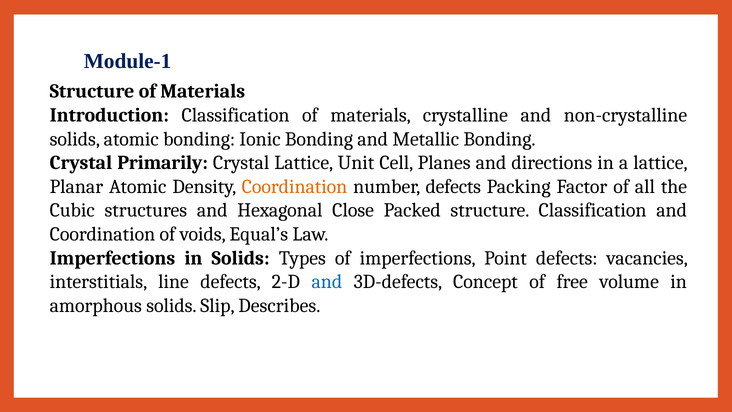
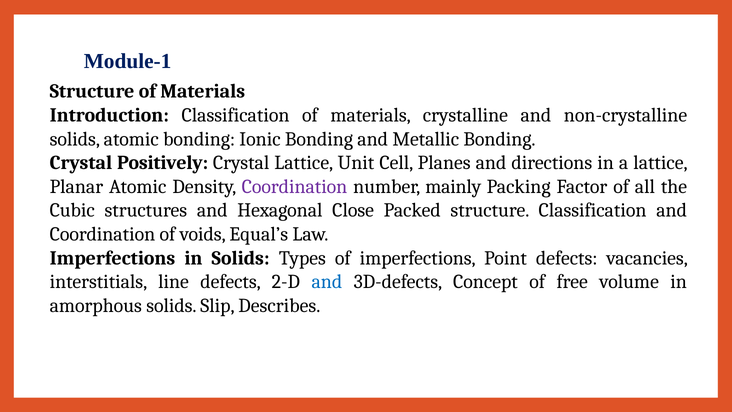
Primarily: Primarily -> Positively (163, 163)
Coordination colour: orange -> purple (294, 186)
number defects: defects -> mainly (453, 186)
